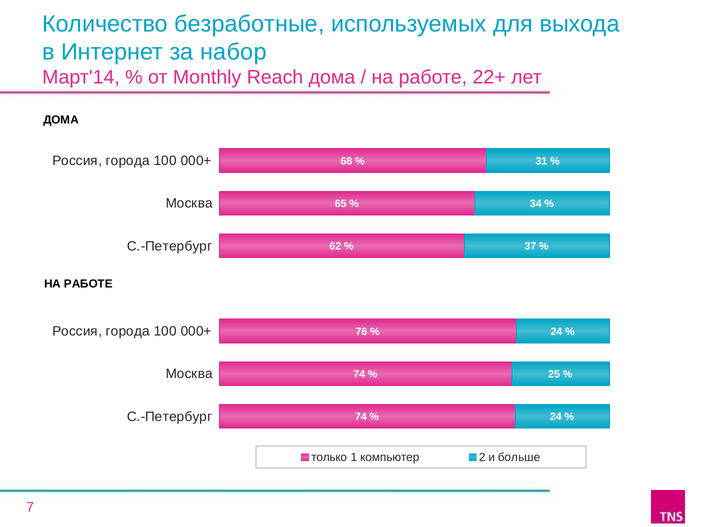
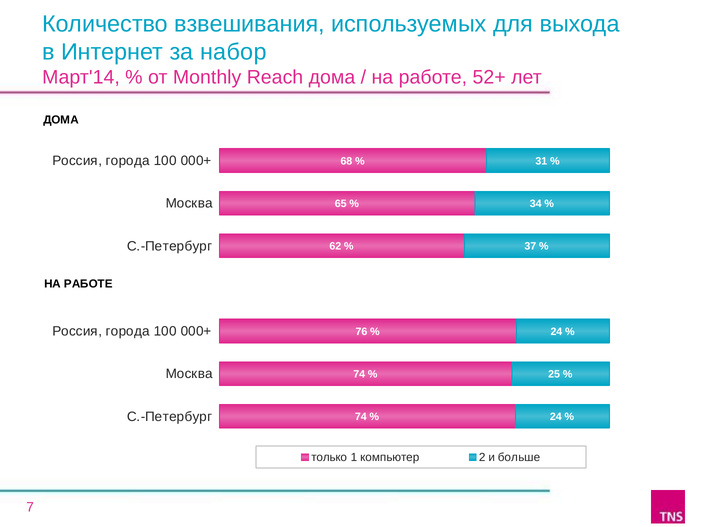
безработные: безработные -> взвешивания (250, 24)
22+: 22+ -> 52+ (489, 77)
